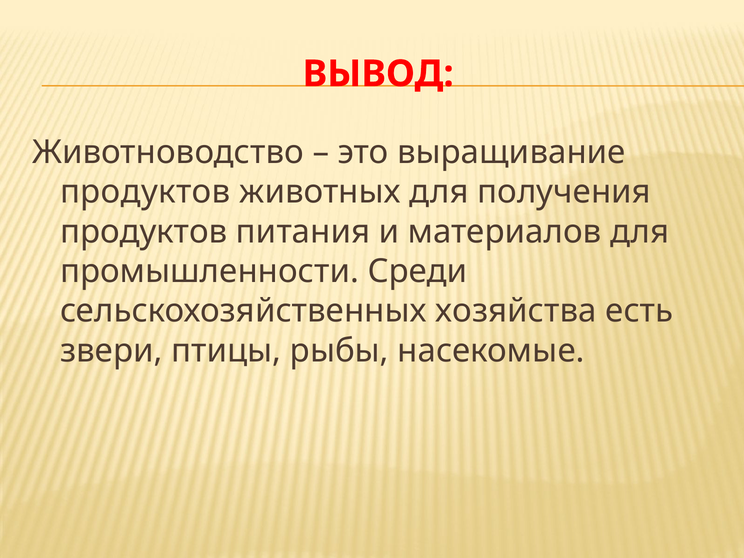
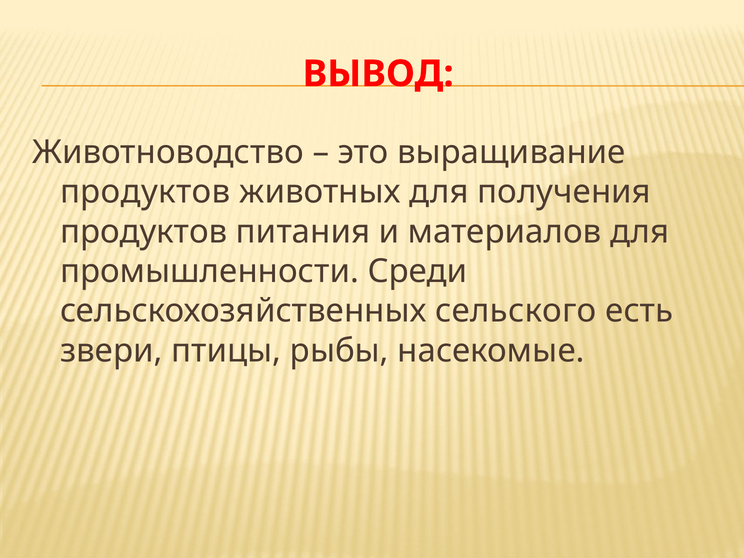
хозяйства: хозяйства -> сельского (516, 311)
